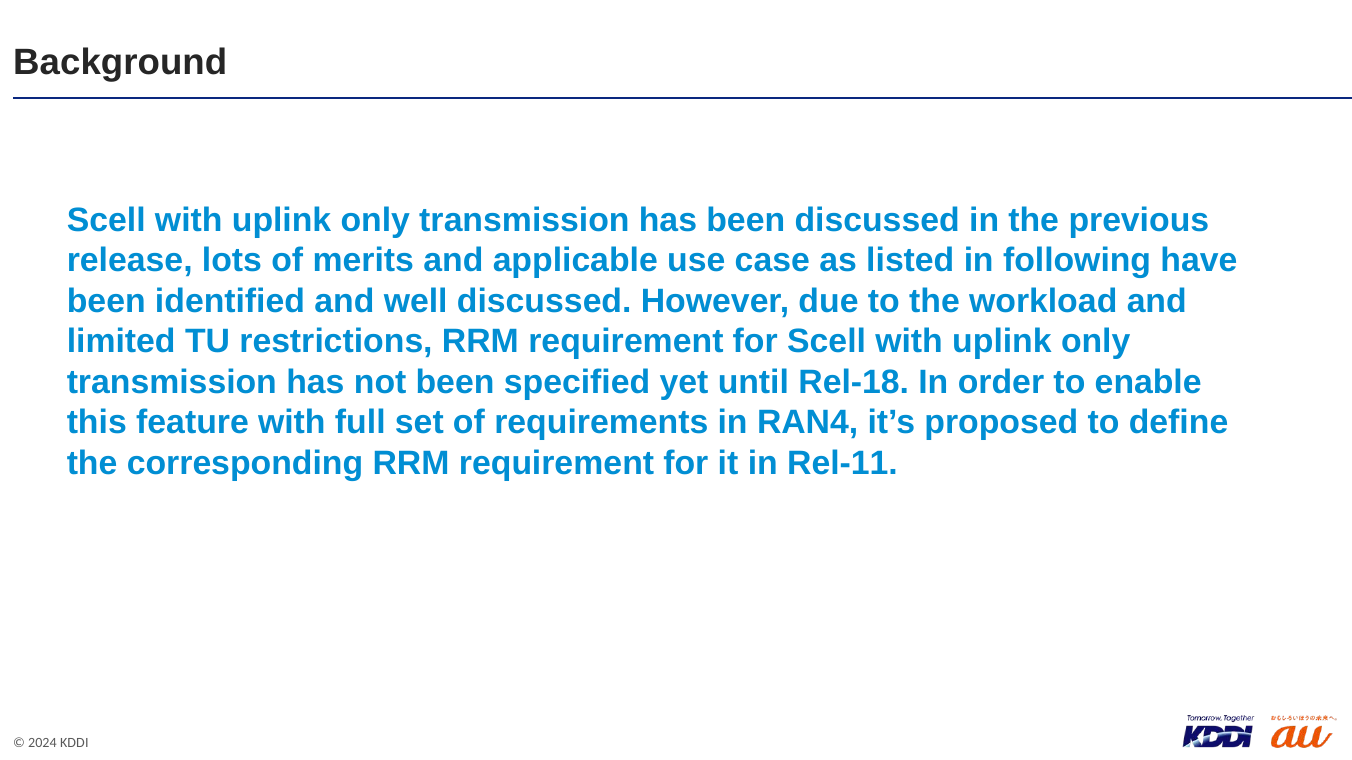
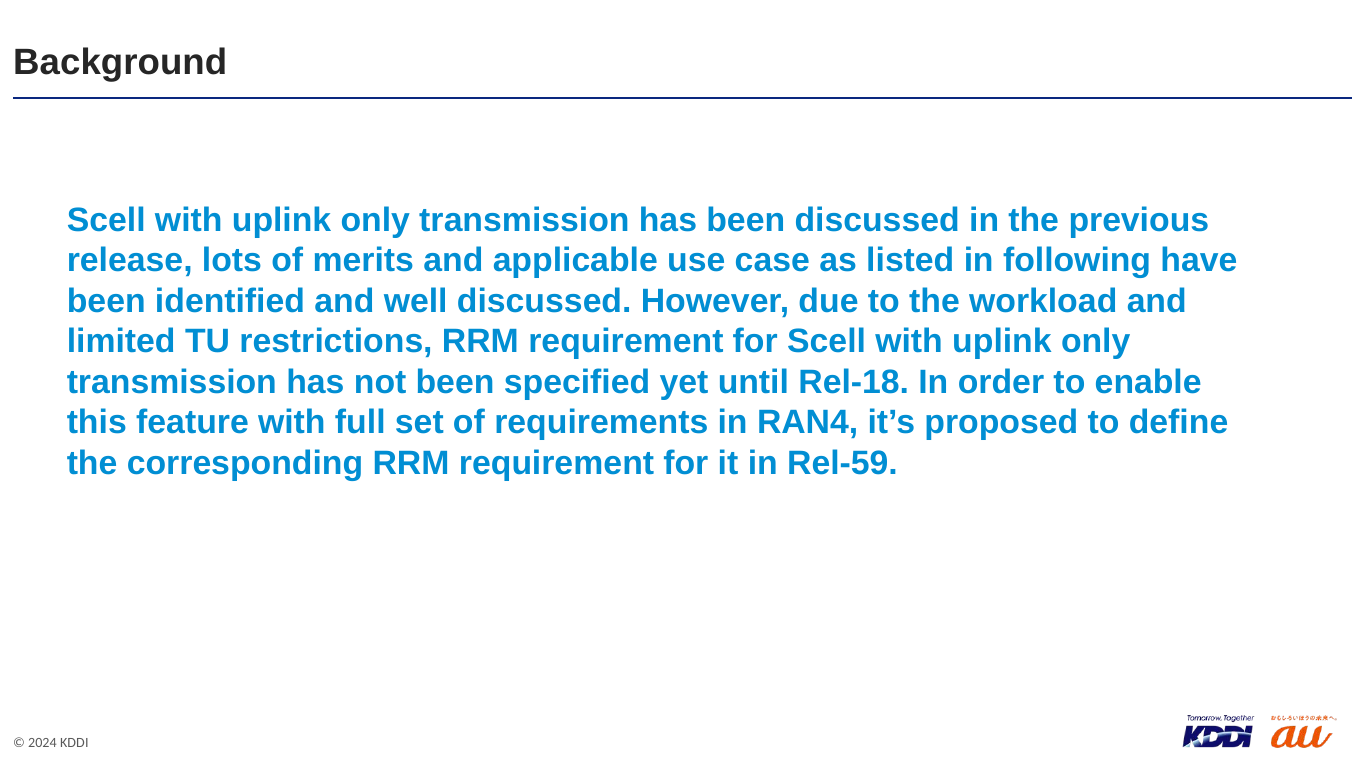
Rel-11: Rel-11 -> Rel-59 (843, 464)
